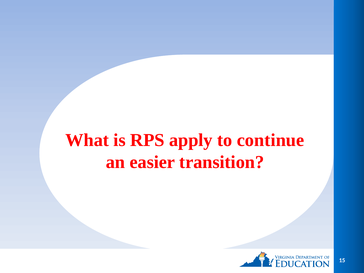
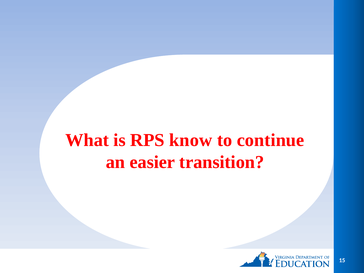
apply: apply -> know (191, 140)
